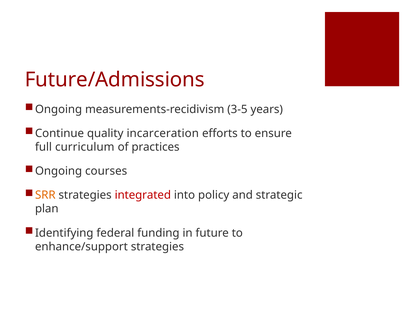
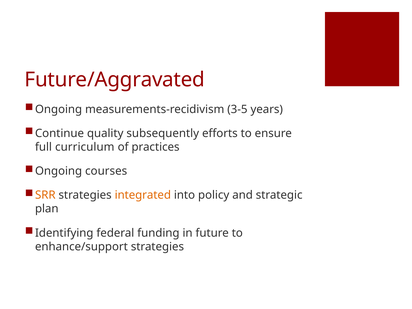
Future/Admissions: Future/Admissions -> Future/Aggravated (115, 80)
incarceration: incarceration -> subsequently (163, 133)
integrated colour: red -> orange (143, 195)
